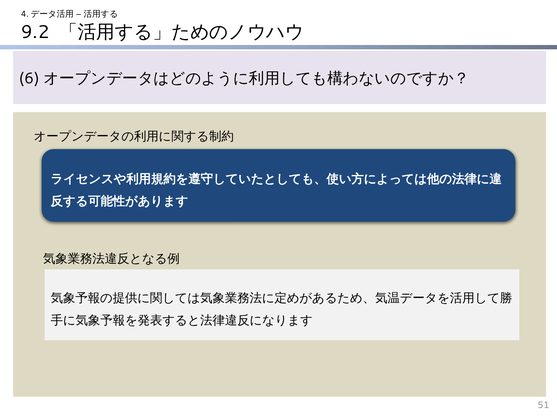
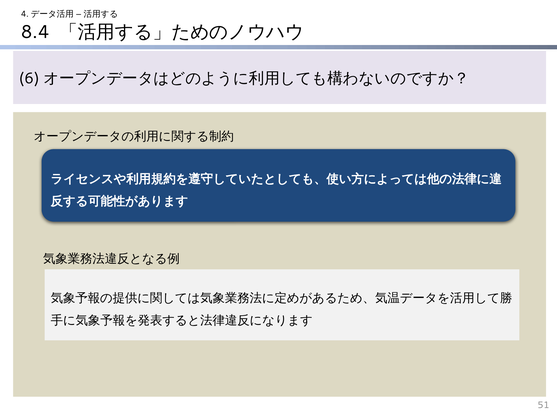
9.2: 9.2 -> 8.4 (35, 32)
